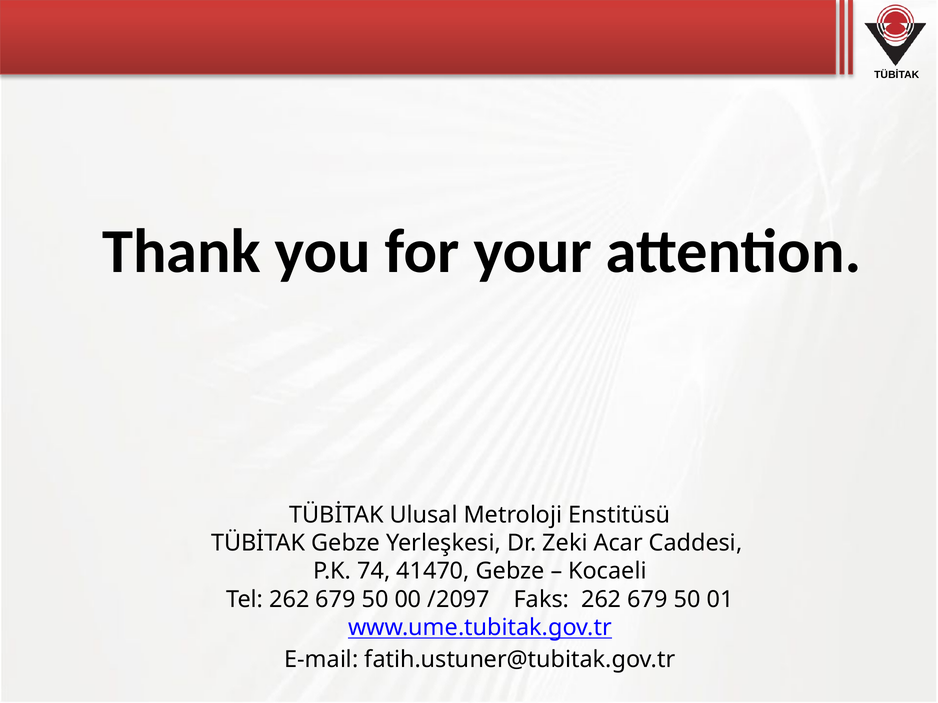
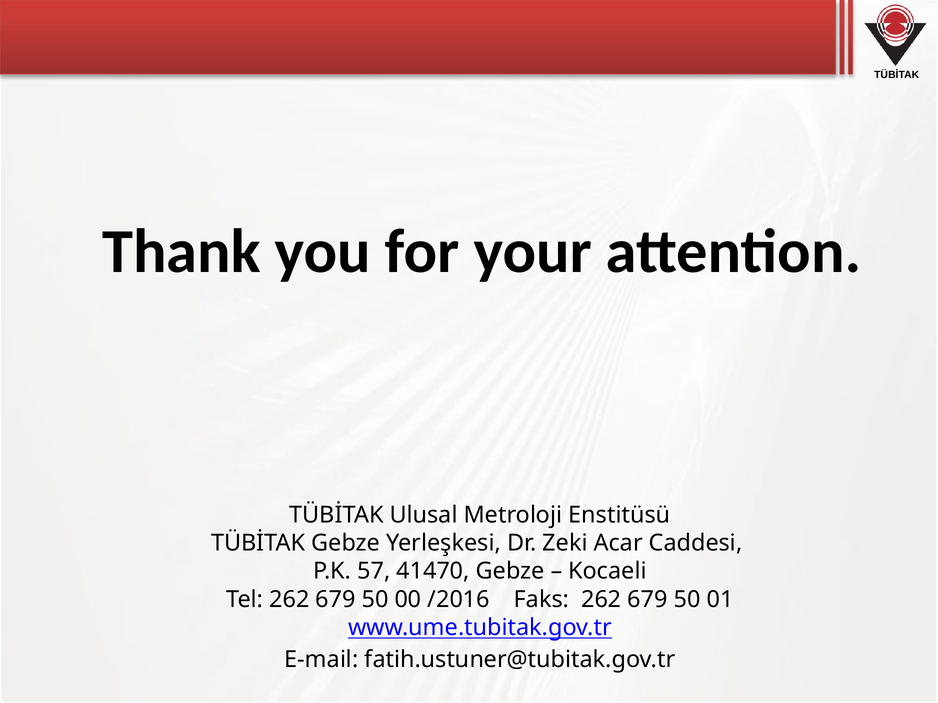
74: 74 -> 57 (374, 572)
/2097: /2097 -> /2016 (459, 600)
